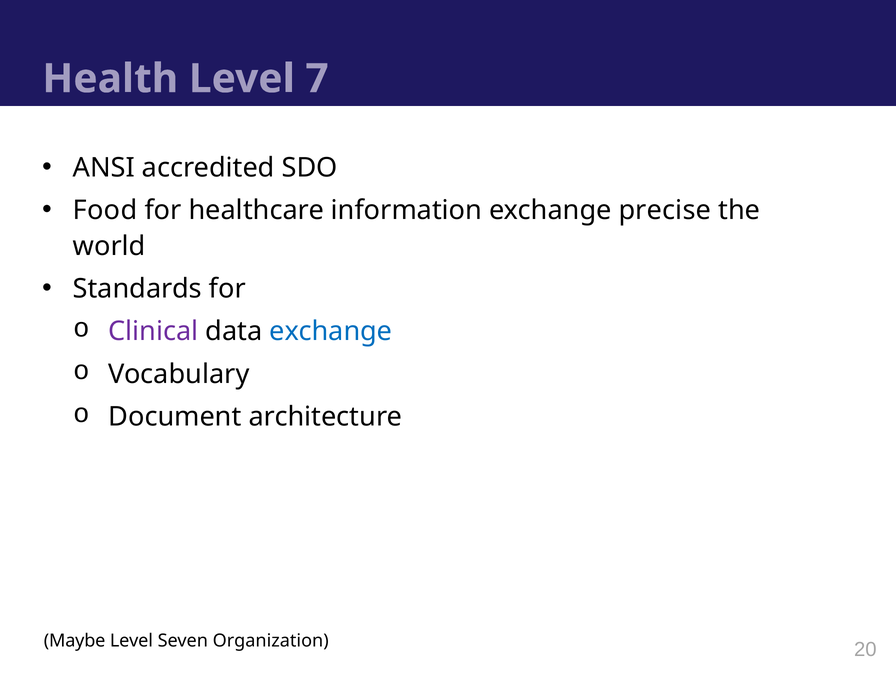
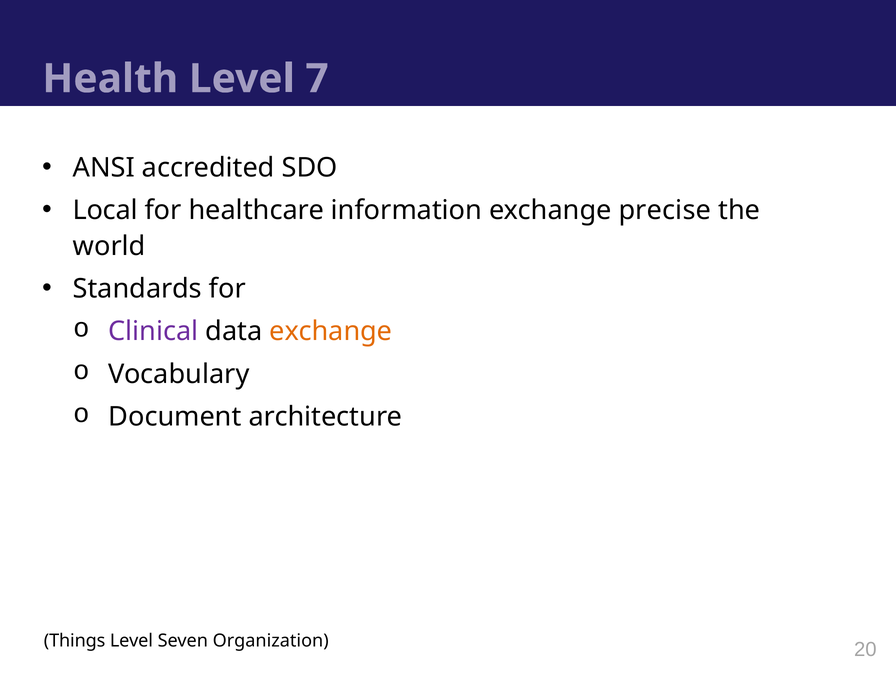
Food: Food -> Local (105, 211)
exchange colour: blue -> orange (331, 332)
Maybe: Maybe -> Things (75, 641)
